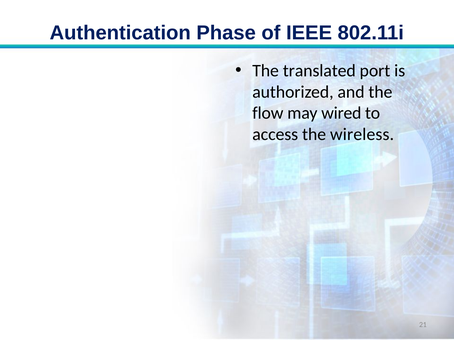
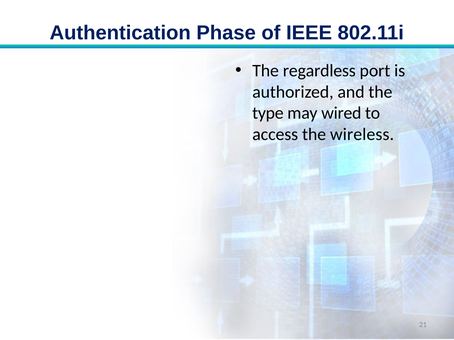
translated: translated -> regardless (319, 71)
flow: flow -> type (268, 113)
